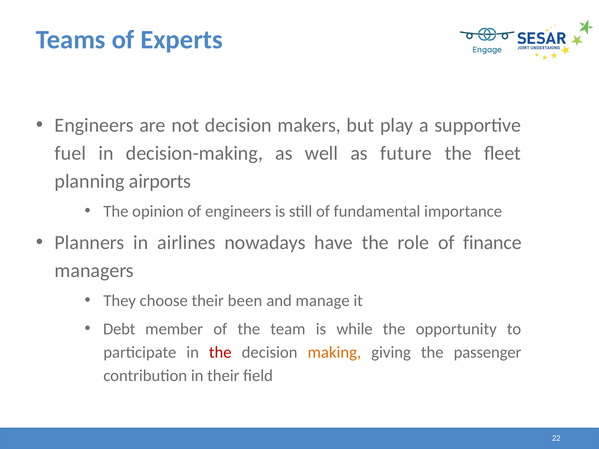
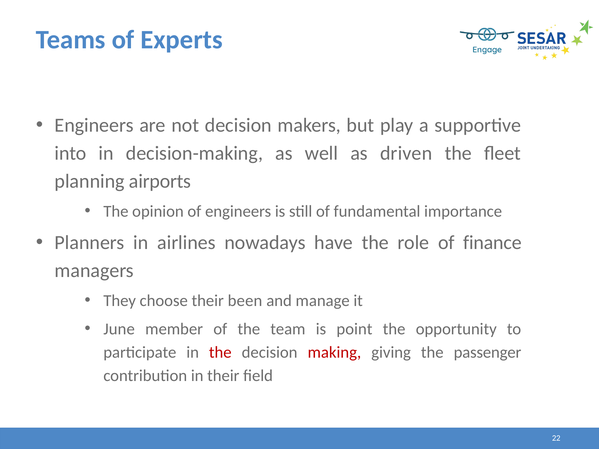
fuel: fuel -> into (71, 153)
future: future -> driven (406, 153)
Debt: Debt -> June (119, 329)
while: while -> point (354, 329)
making colour: orange -> red (334, 353)
